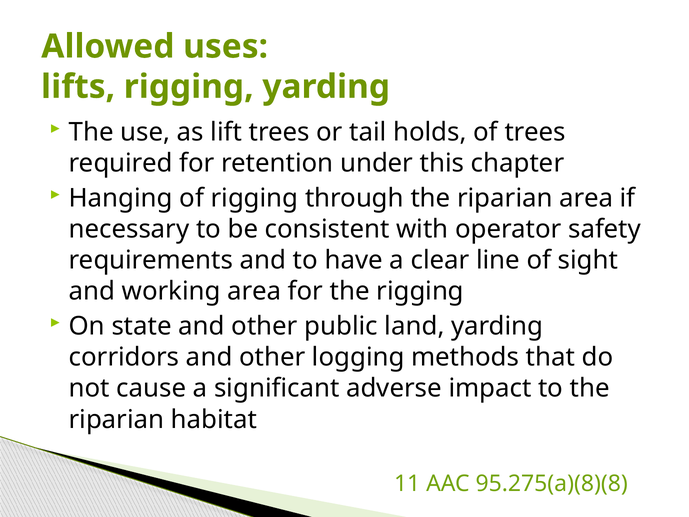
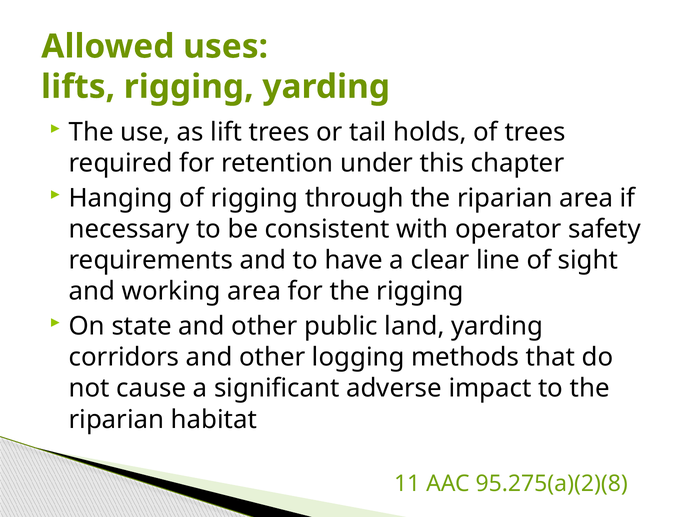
95.275(a)(8)(8: 95.275(a)(8)(8 -> 95.275(a)(2)(8 (552, 484)
